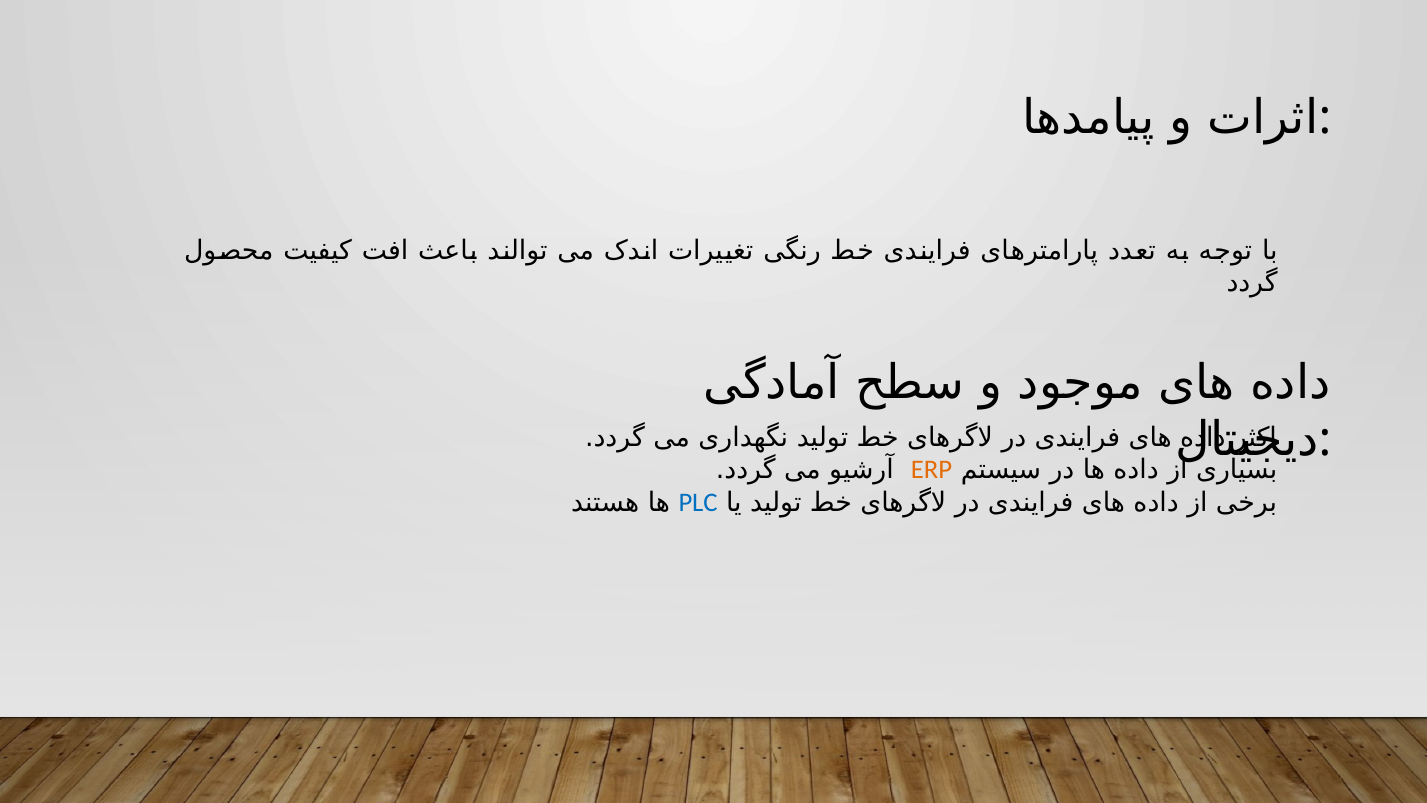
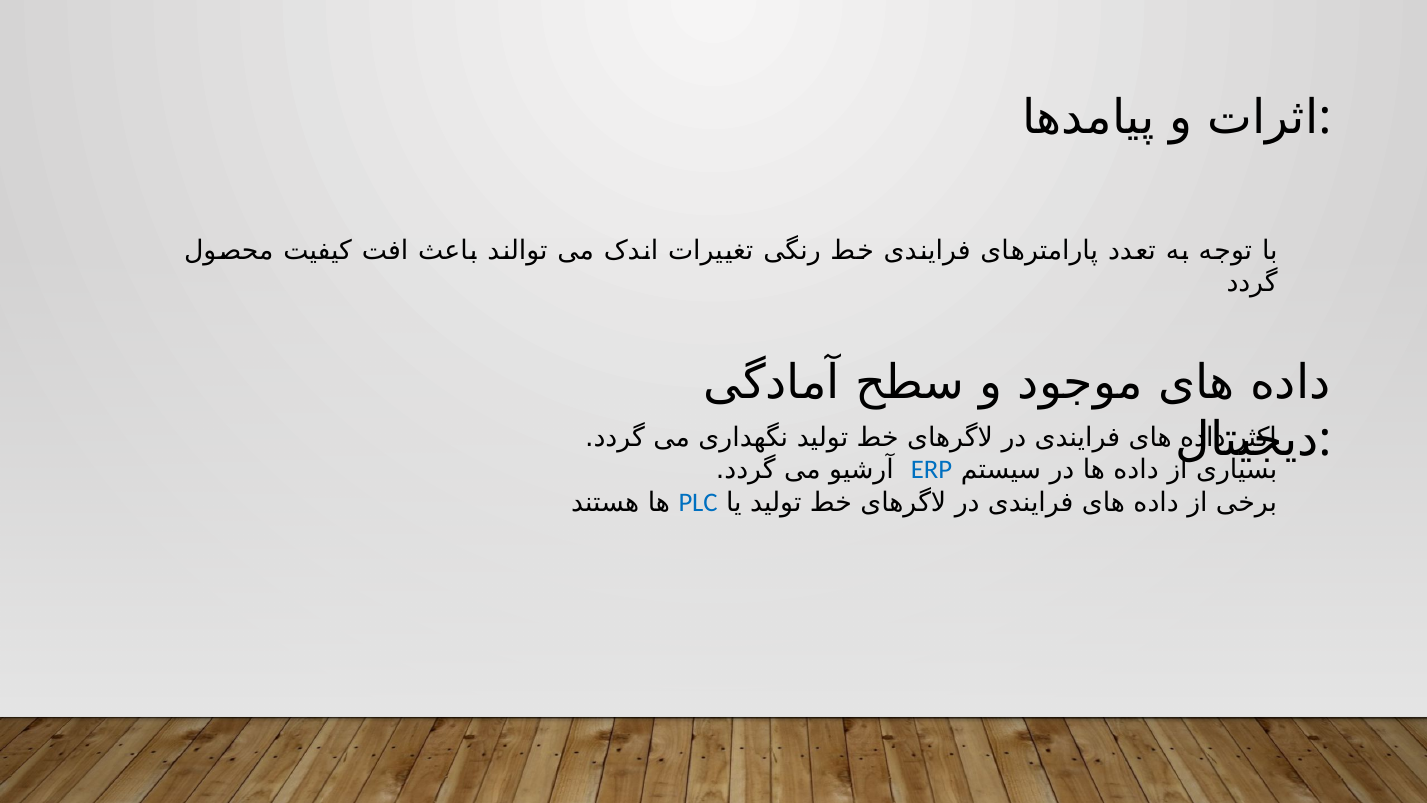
ERP colour: orange -> blue (932, 470)
